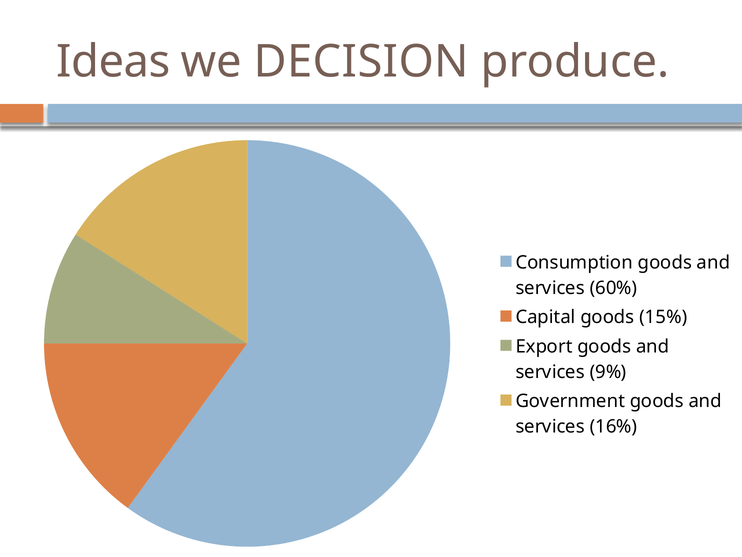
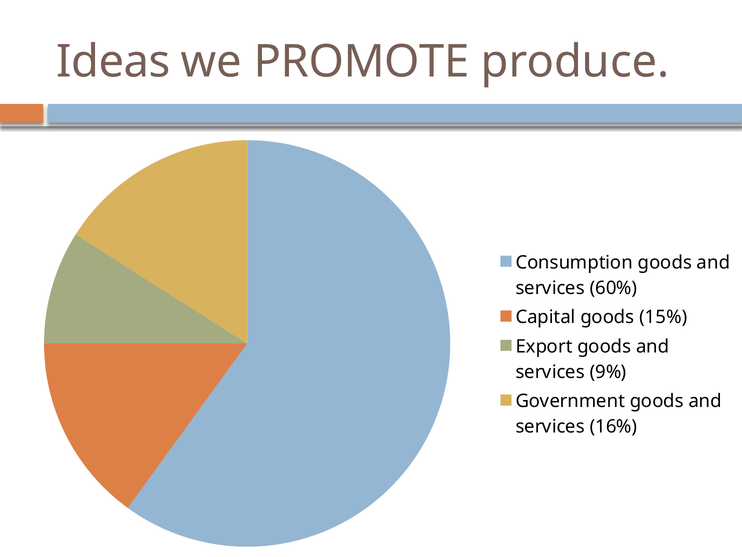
DECISION: DECISION -> PROMOTE (362, 62)
